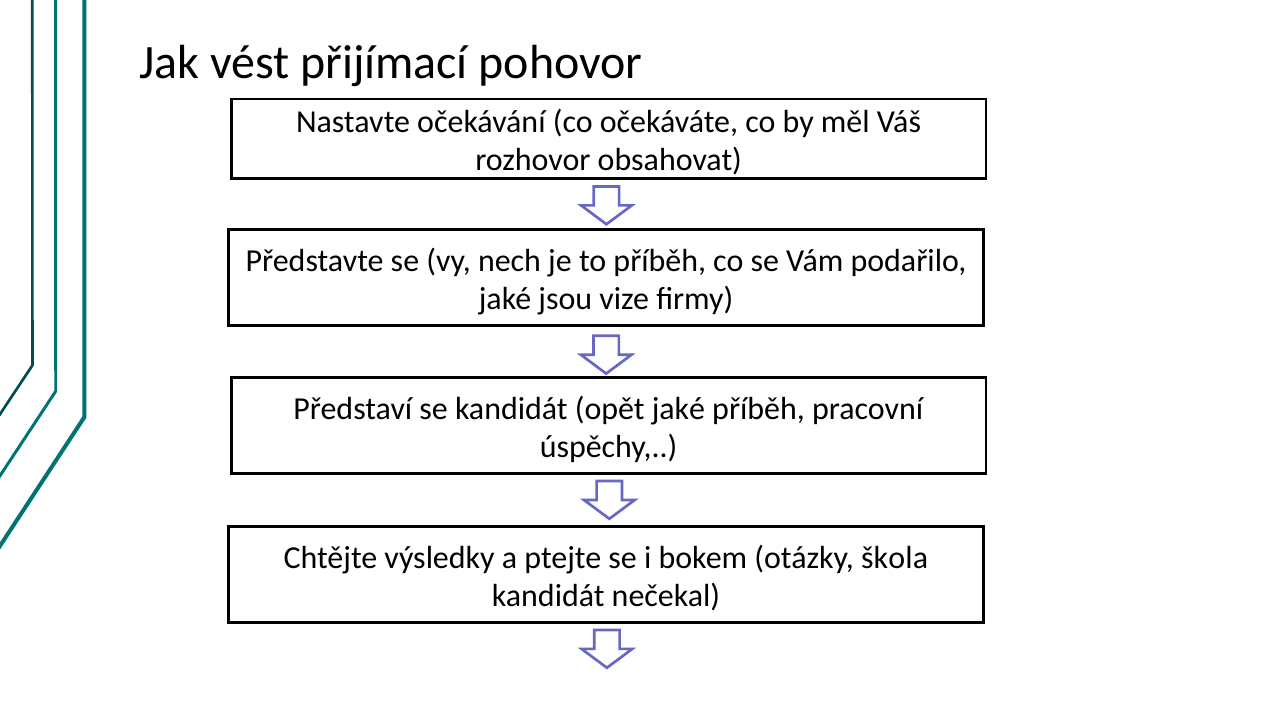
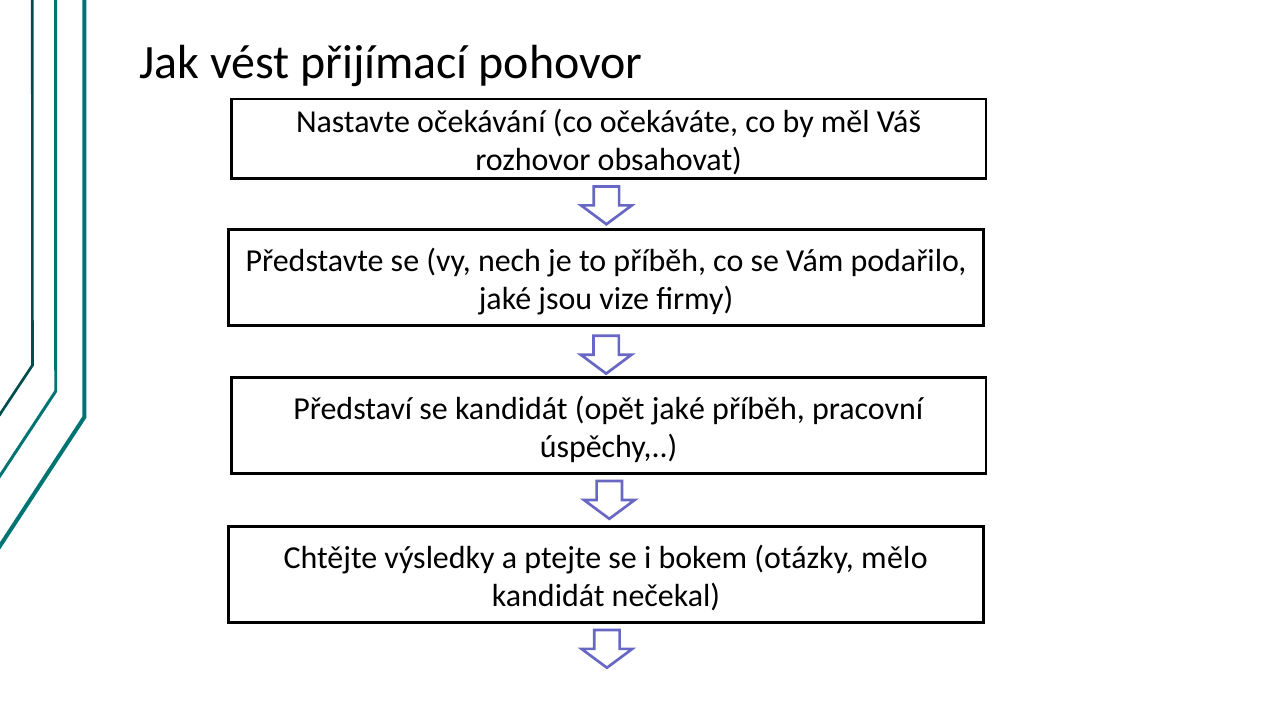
škola: škola -> mělo (894, 558)
